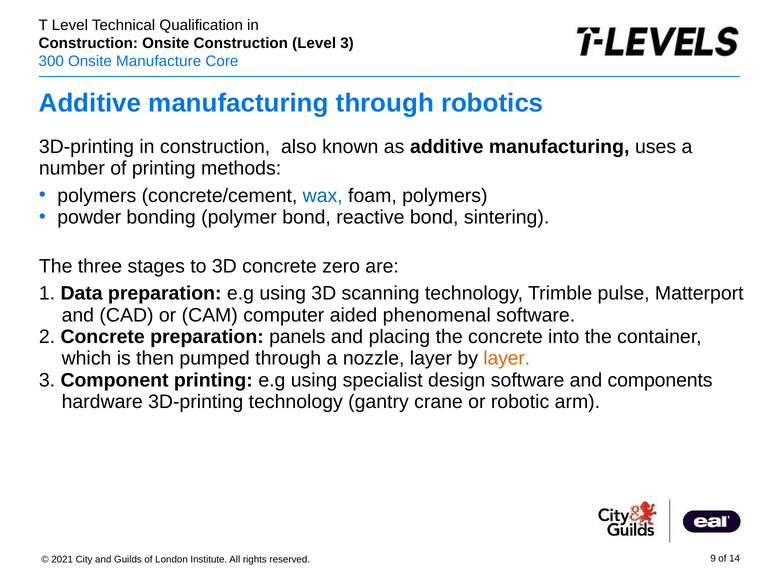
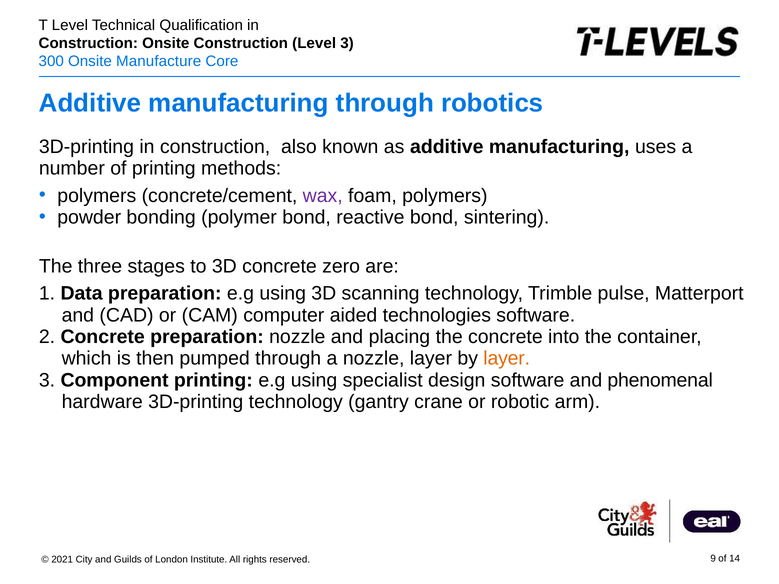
wax colour: blue -> purple (323, 196)
phenomenal: phenomenal -> technologies (437, 315)
preparation panels: panels -> nozzle (297, 337)
components: components -> phenomenal (660, 380)
